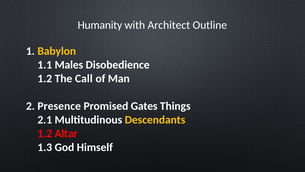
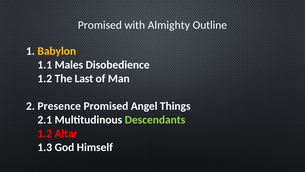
Humanity: Humanity -> Promised (100, 25)
Architect: Architect -> Almighty (169, 25)
Call: Call -> Last (84, 78)
Gates: Gates -> Angel (144, 106)
Descendants colour: yellow -> light green (155, 120)
